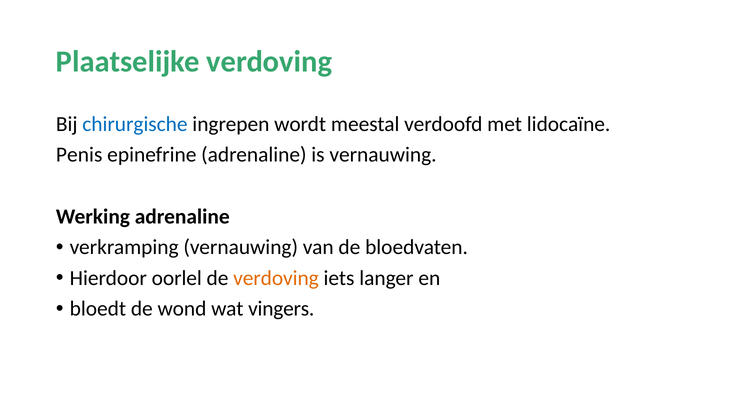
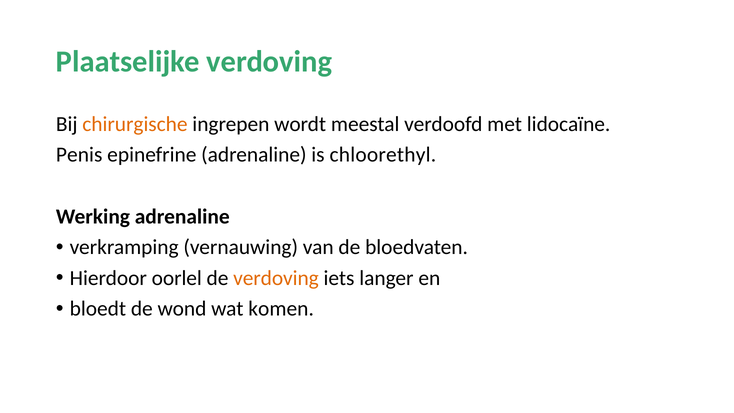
chirurgische colour: blue -> orange (135, 124)
is vernauwing: vernauwing -> chloorethyl (383, 155)
vingers: vingers -> komen (281, 309)
